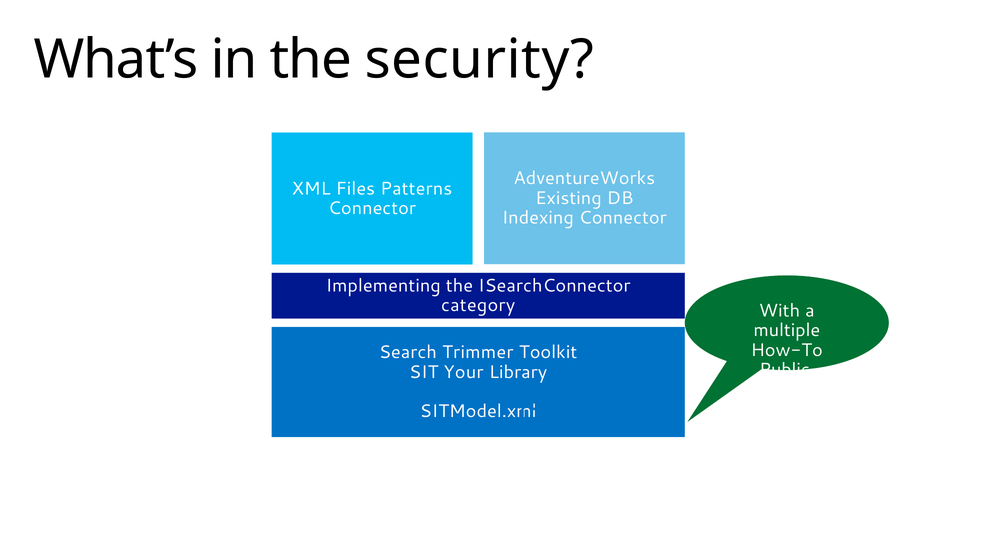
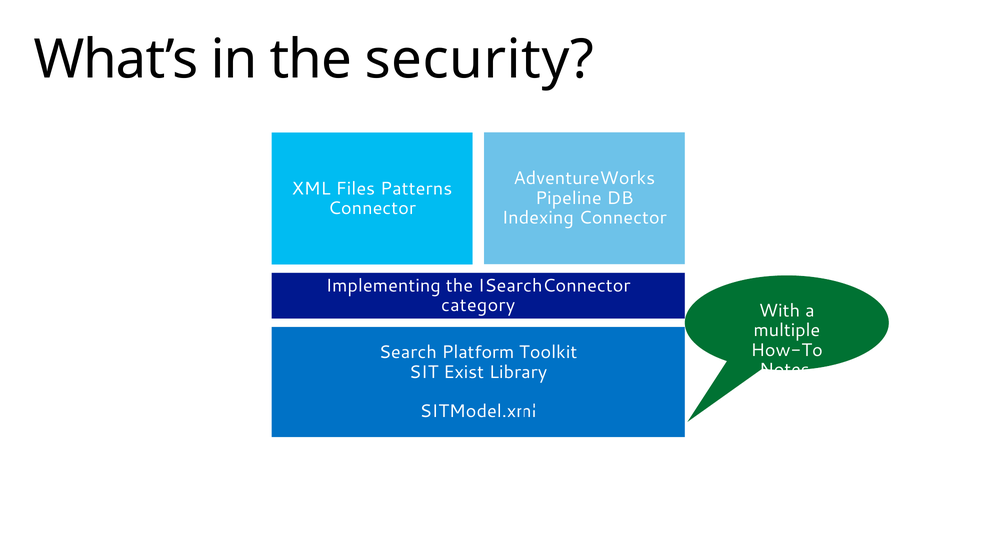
Existing: Existing -> Pipeline (568, 198)
Trimmer: Trimmer -> Platform (478, 353)
Public: Public -> Notes (784, 370)
Your: Your -> Exist (464, 372)
